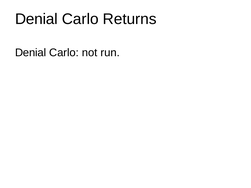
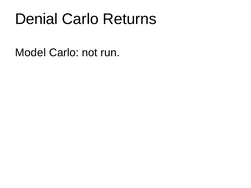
Denial: Denial -> Model (30, 53)
